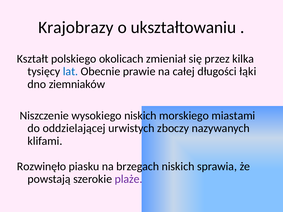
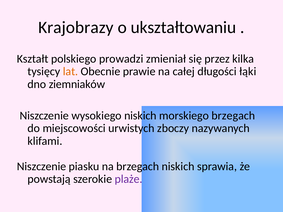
okolicach: okolicach -> prowadzi (121, 59)
lat colour: blue -> orange (70, 72)
morskiego miastami: miastami -> brzegach (233, 116)
oddzielającej: oddzielającej -> miejscowości (74, 128)
Rozwinęło: Rozwinęło -> Niszczenie (42, 167)
